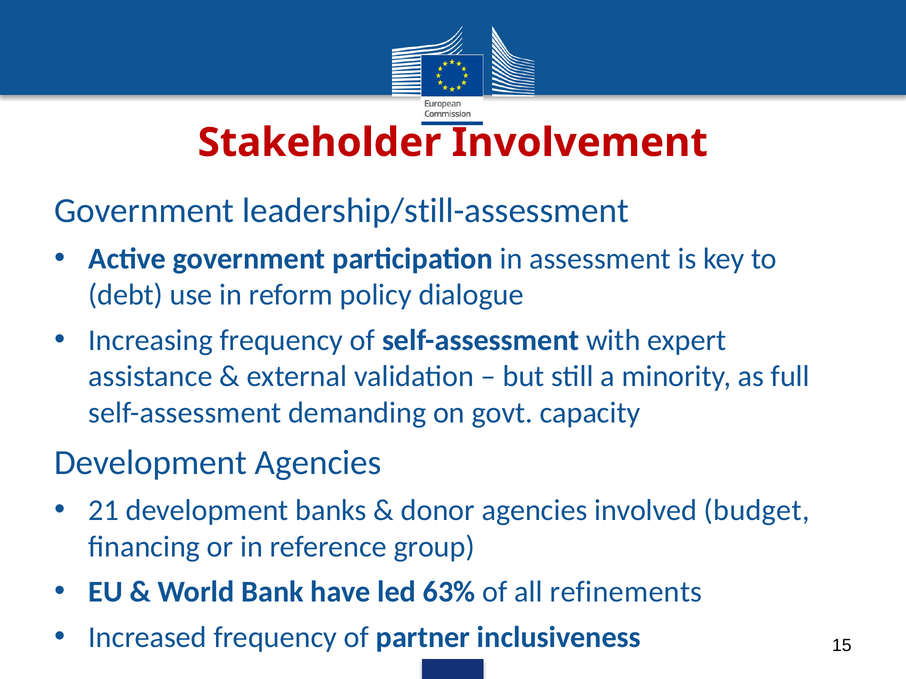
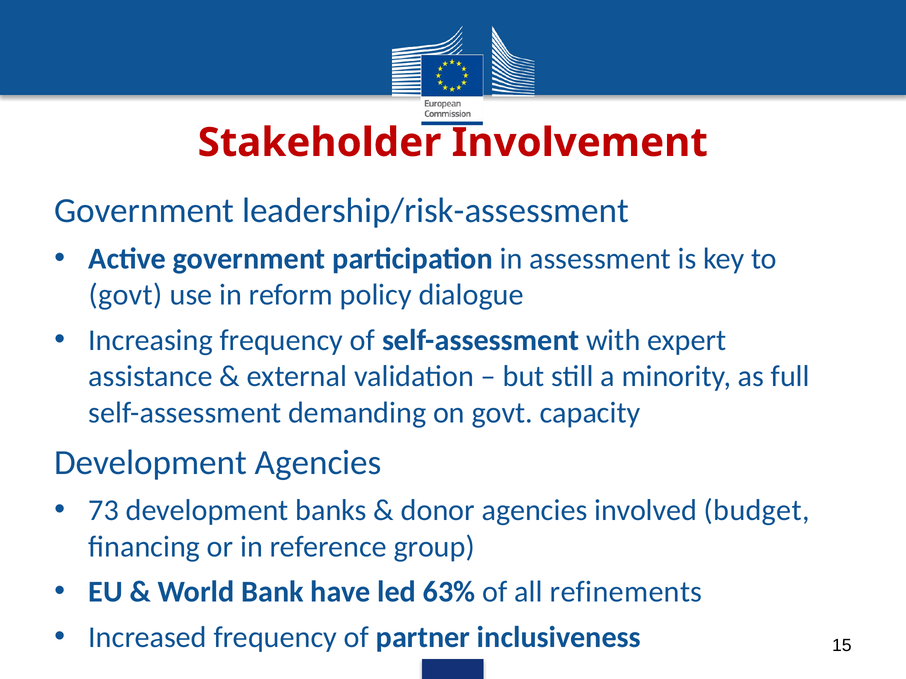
leadership/still-assessment: leadership/still-assessment -> leadership/risk-assessment (436, 211)
debt: debt -> govt (126, 295)
21: 21 -> 73 (104, 511)
